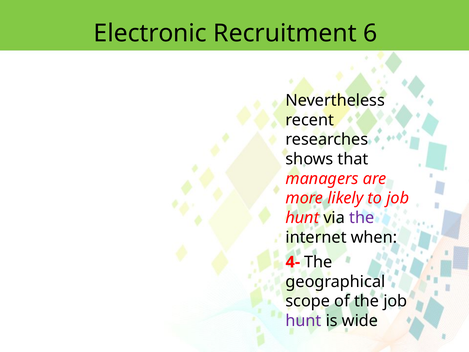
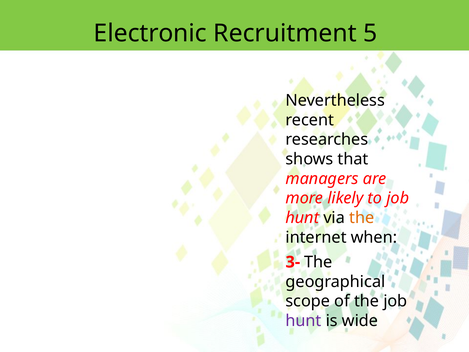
6: 6 -> 5 (370, 33)
the colour: purple -> orange (362, 218)
4-: 4- -> 3- (293, 262)
